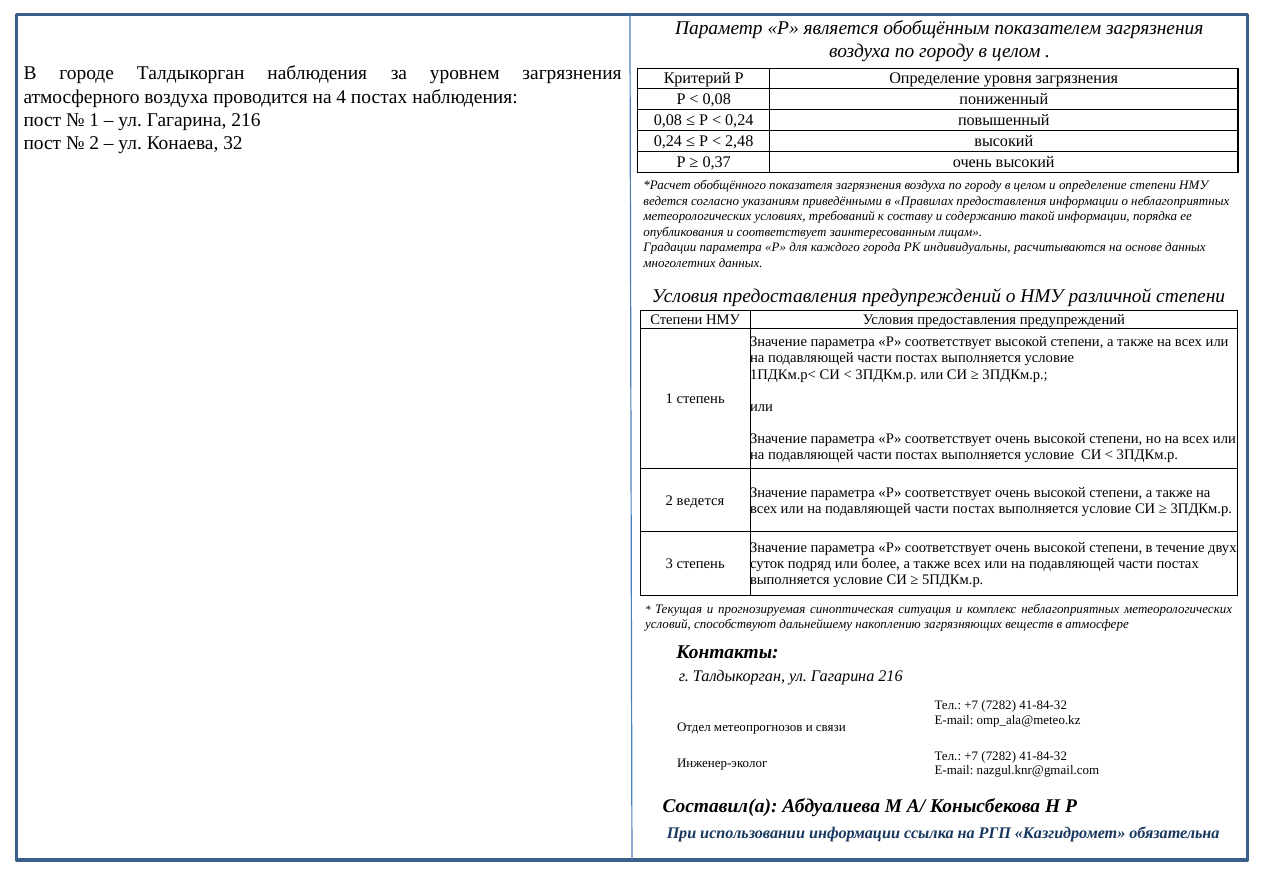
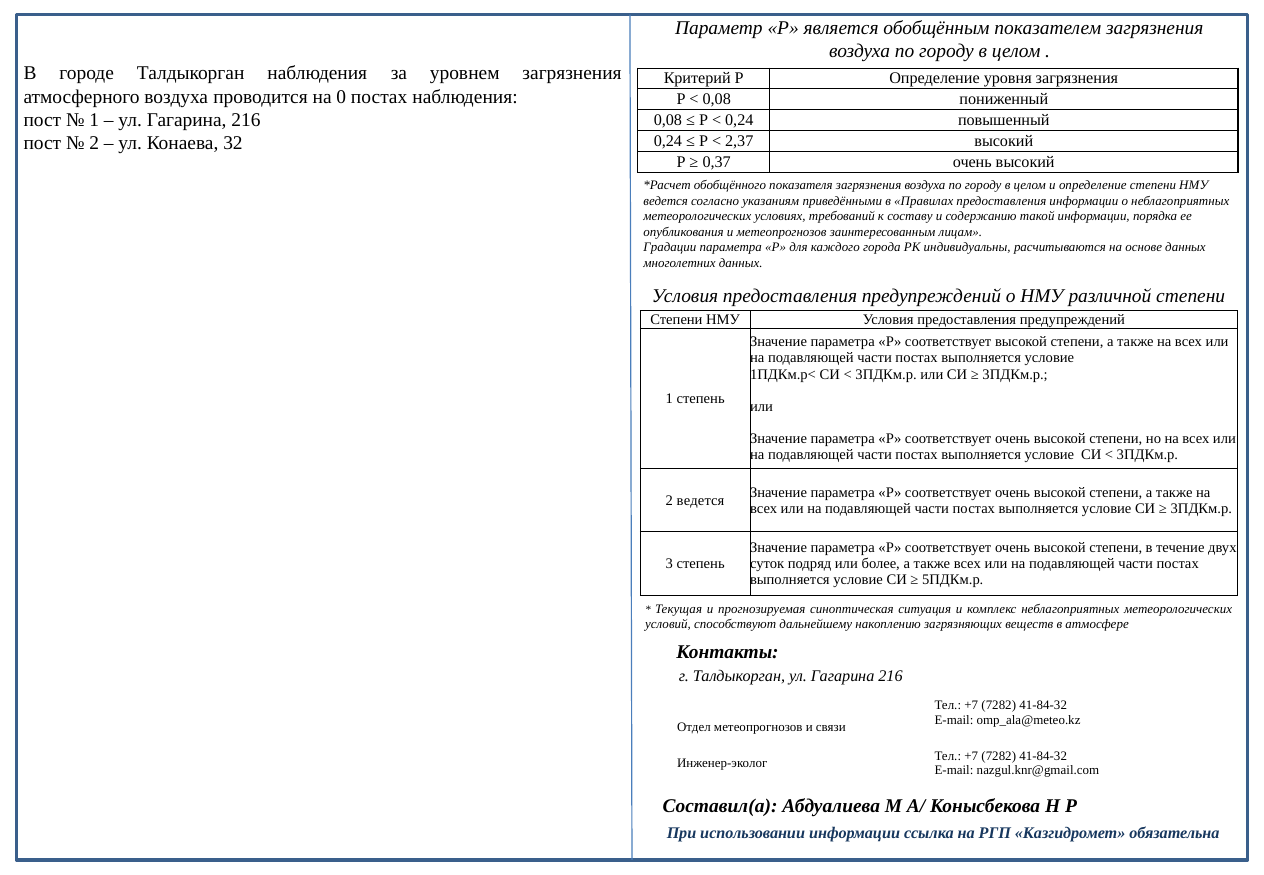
4: 4 -> 0 (341, 97)
2,48: 2,48 -> 2,37 (739, 141)
и соответствует: соответствует -> метеопрогнозов (782, 232)
